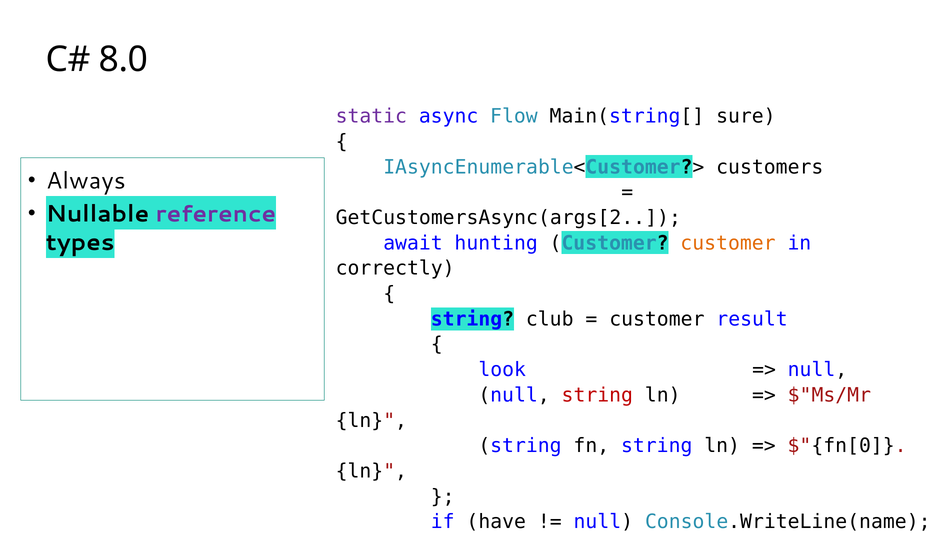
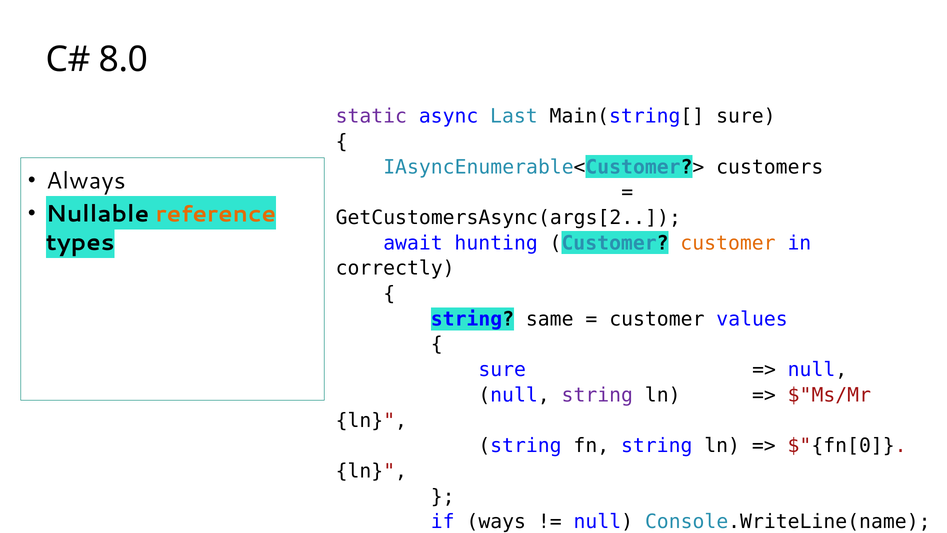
Flow: Flow -> Last (514, 116)
reference colour: purple -> orange (216, 214)
club: club -> same (550, 319)
result: result -> values (752, 319)
look: look -> sure (502, 370)
string colour: red -> purple (597, 395)
have: have -> ways (496, 522)
